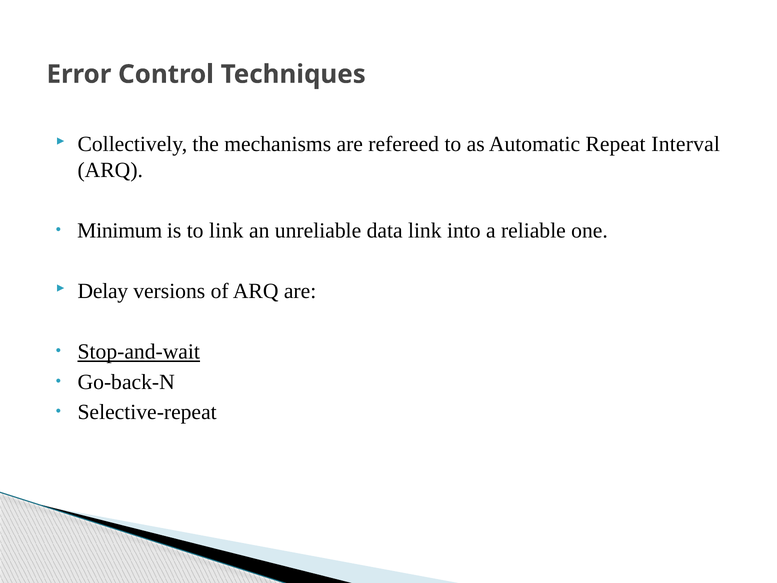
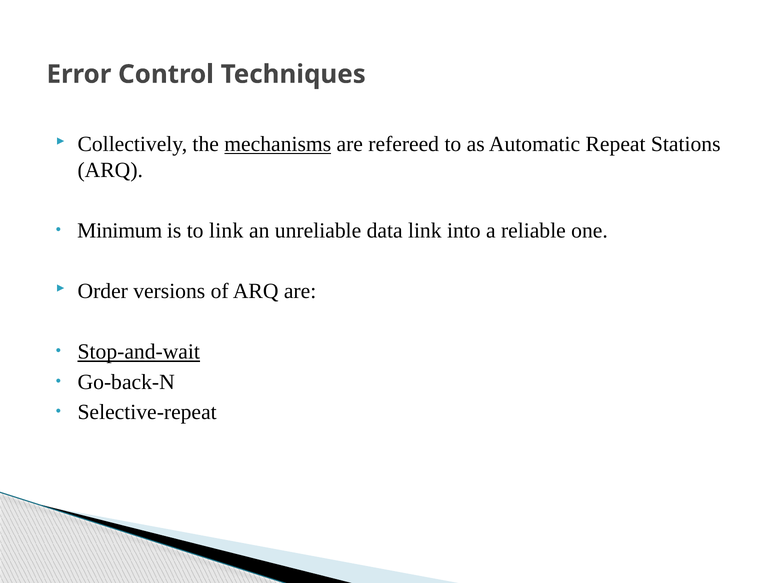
mechanisms underline: none -> present (278, 144)
Interval: Interval -> Stations (686, 144)
Delay: Delay -> Order (103, 291)
